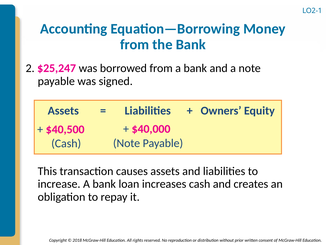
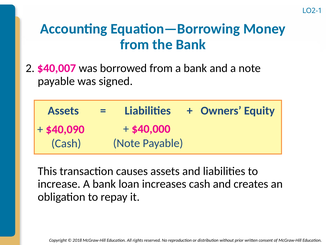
$25,247: $25,247 -> $40,007 (57, 68)
$40,500: $40,500 -> $40,090 (65, 129)
